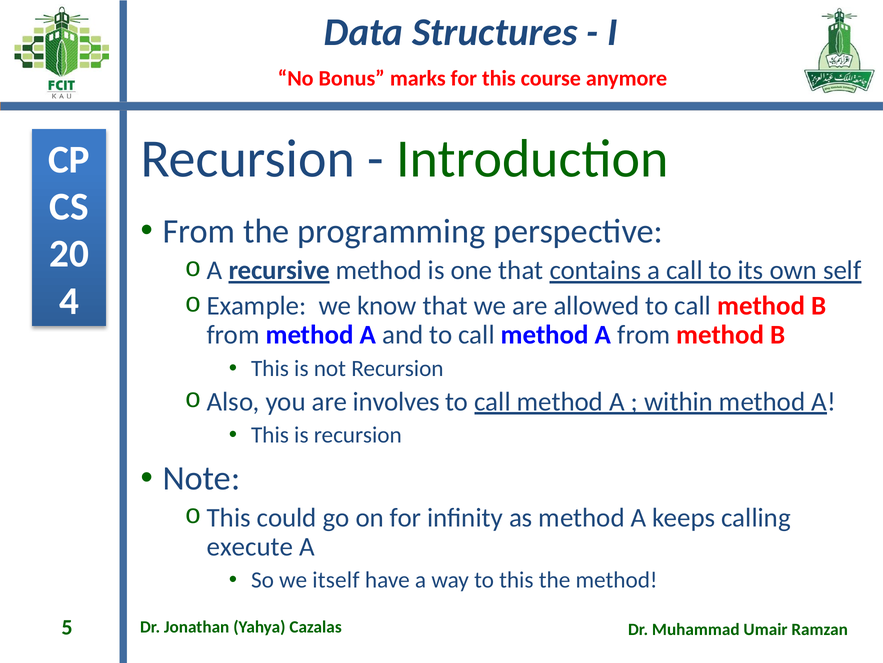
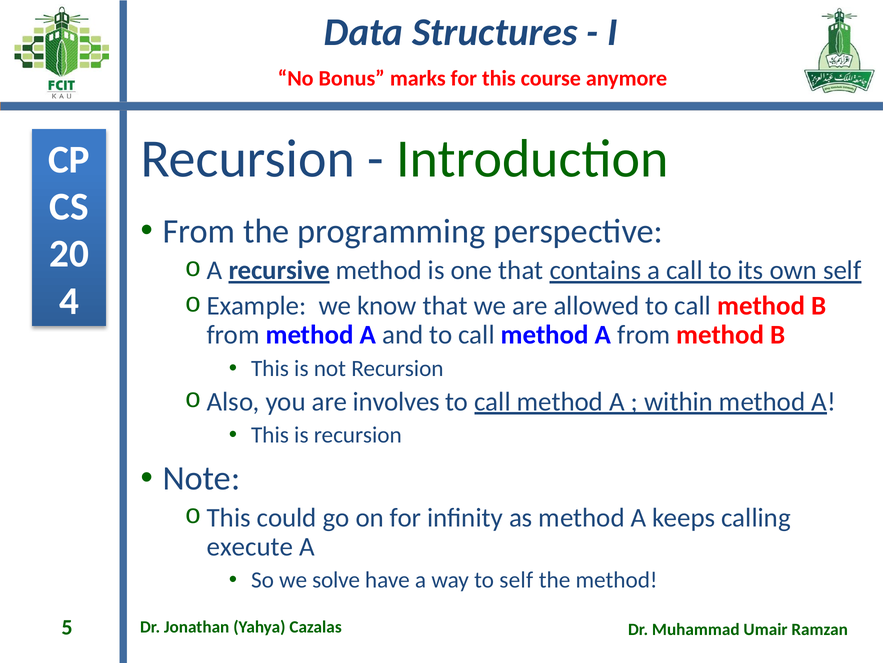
itself: itself -> solve (336, 580)
to this: this -> self (516, 580)
